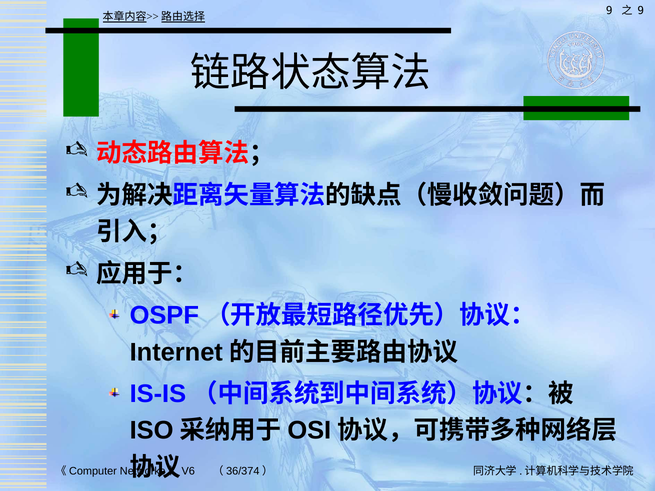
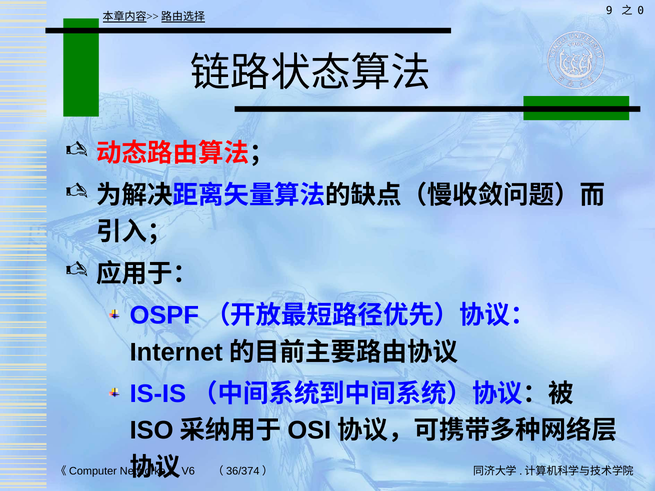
9: 9 -> 0 (641, 11)
